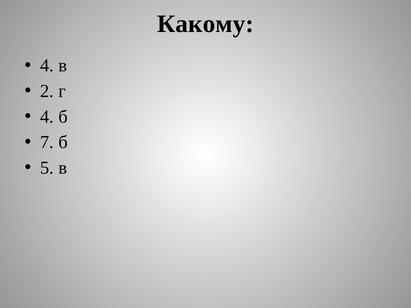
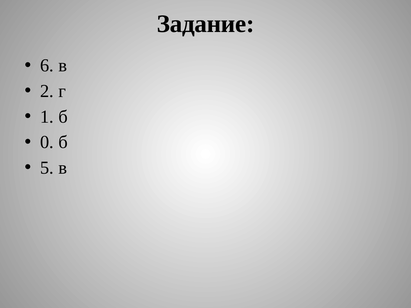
Какому: Какому -> Задание (206, 24)
4: 4 -> 6 (47, 66)
4: 4 -> 1 (47, 117)
7: 7 -> 0 (47, 142)
